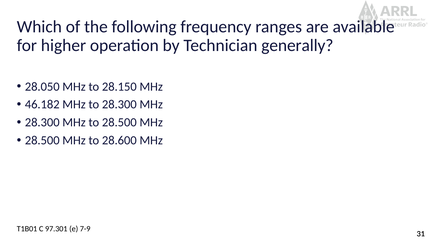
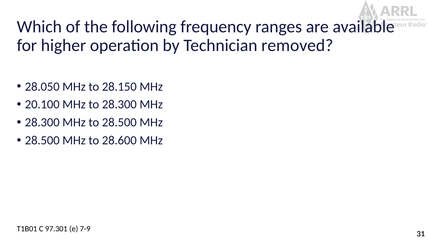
generally: generally -> removed (297, 45)
46.182: 46.182 -> 20.100 (42, 104)
